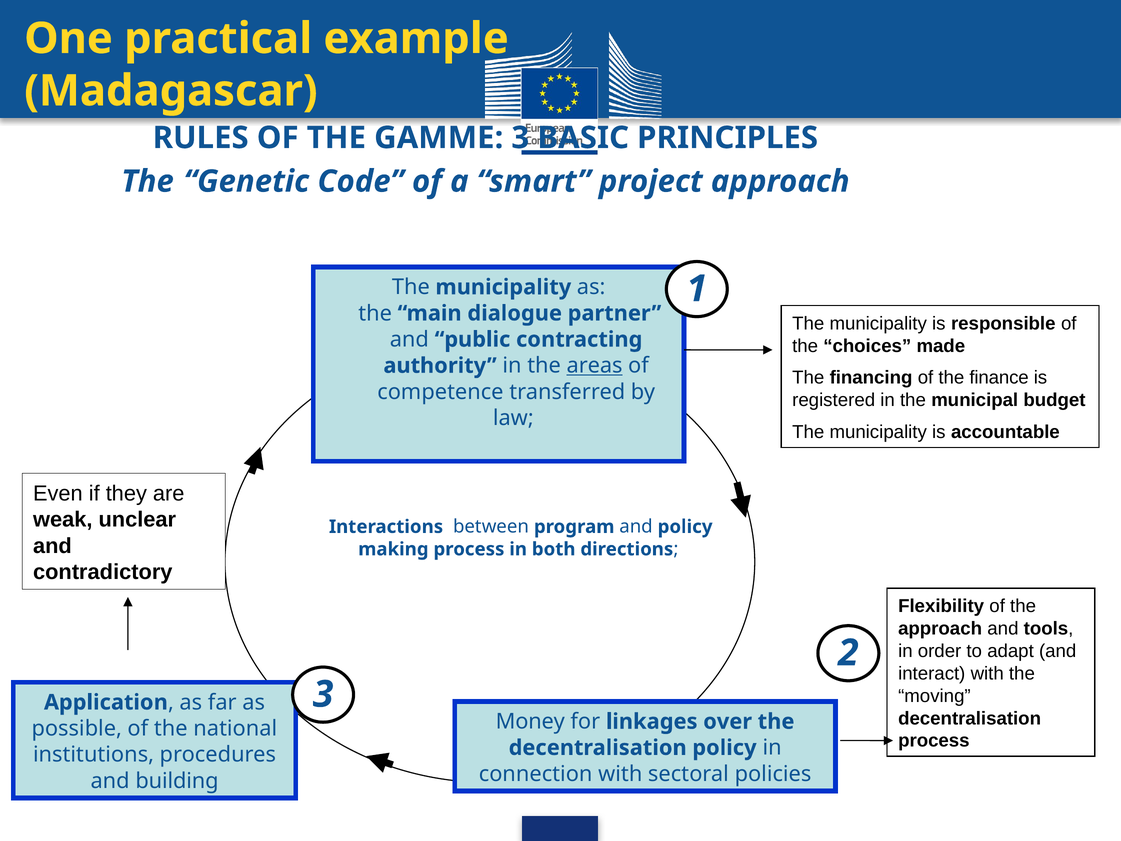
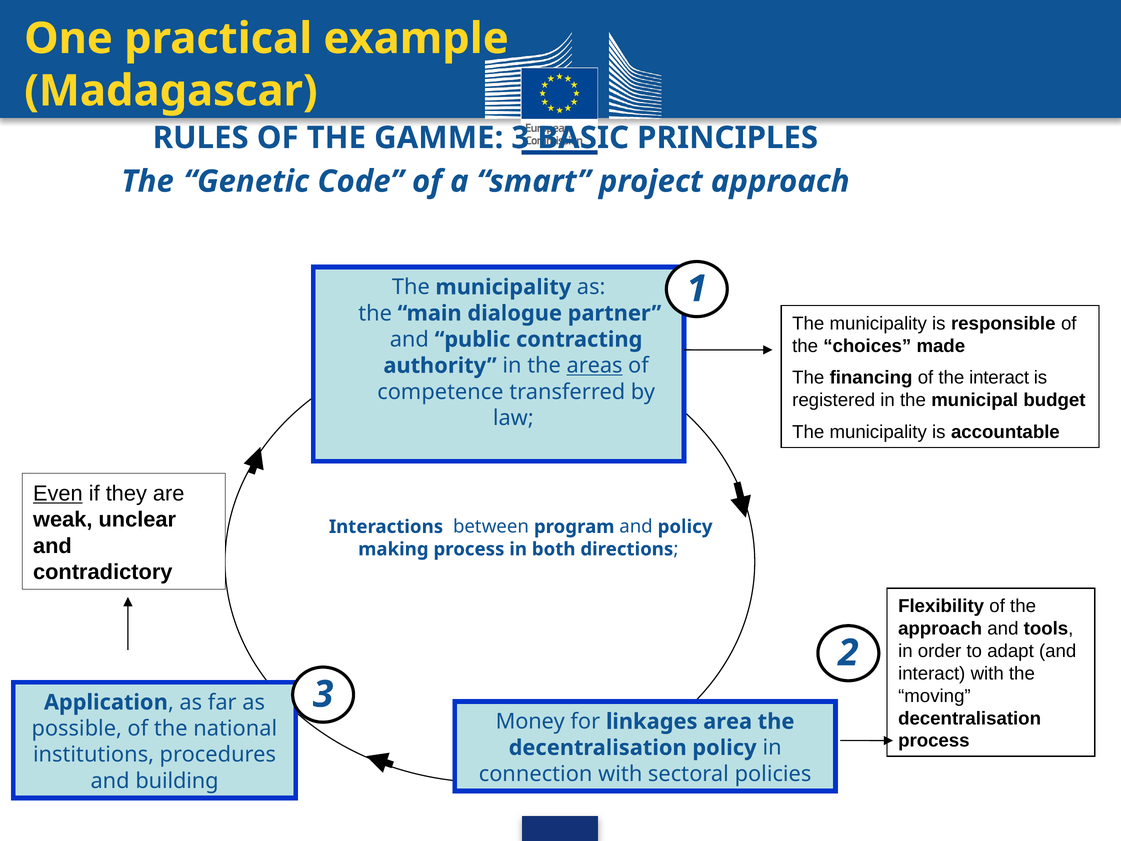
the finance: finance -> interact (999, 378)
Even underline: none -> present (58, 493)
over: over -> area (728, 721)
